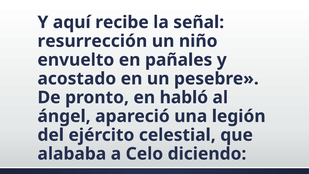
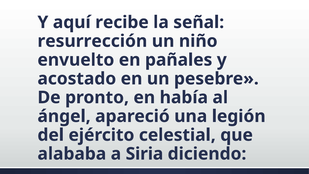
habló: habló -> había (184, 97)
Celo: Celo -> Siria (144, 154)
